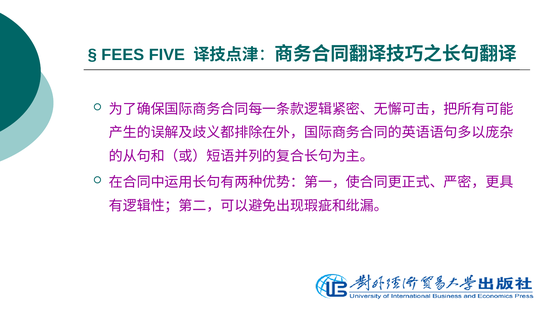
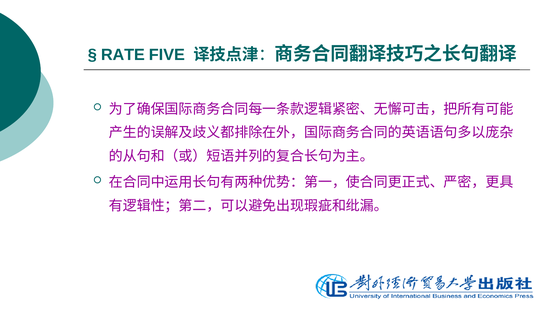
FEES: FEES -> RATE (123, 55)
